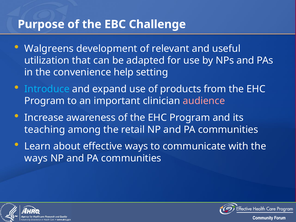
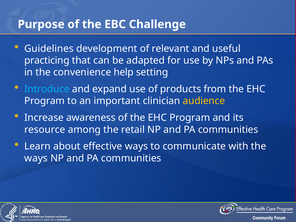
Walgreens: Walgreens -> Guidelines (49, 49)
utilization: utilization -> practicing (47, 60)
audience colour: pink -> yellow (204, 101)
teaching: teaching -> resource (45, 130)
